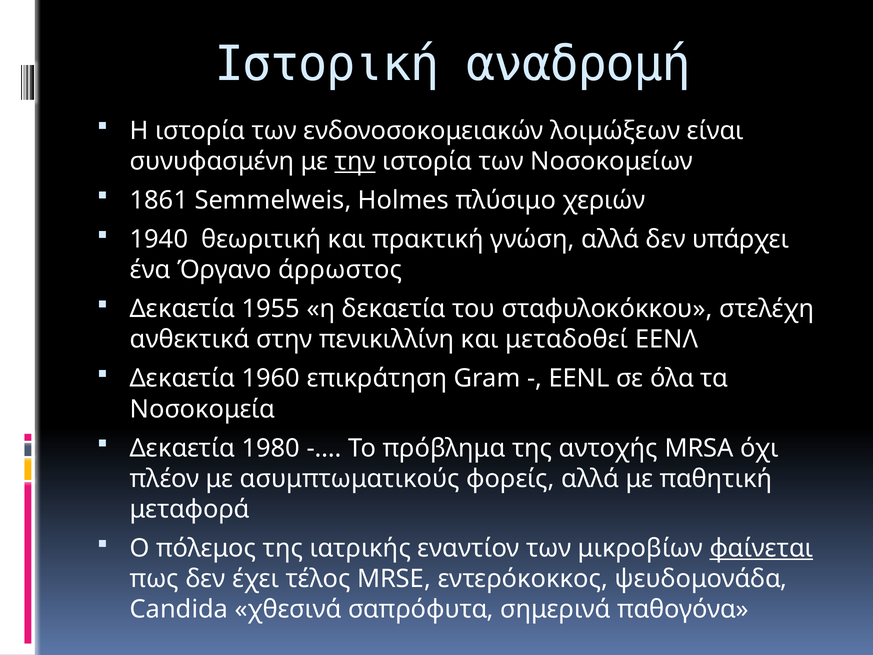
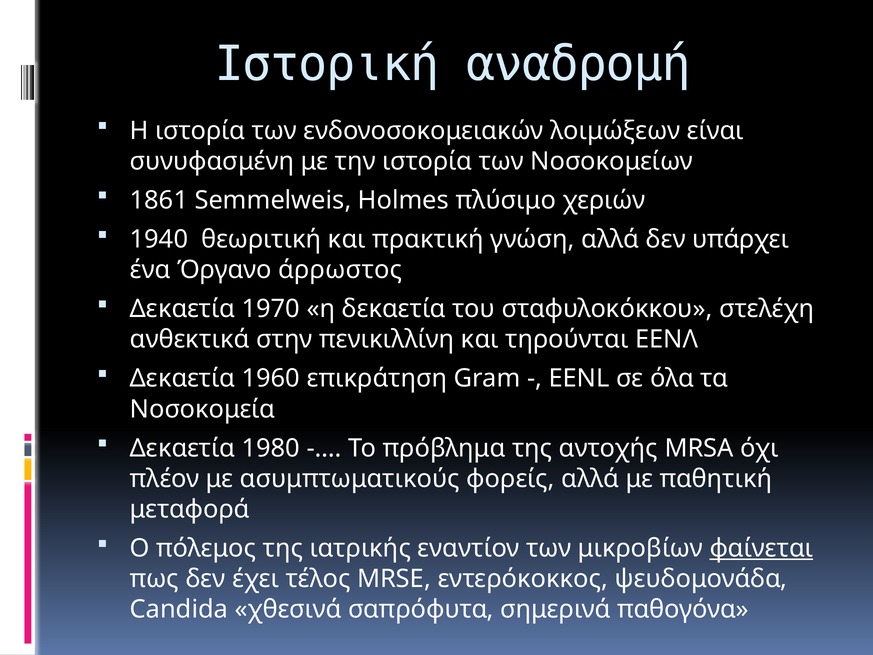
την underline: present -> none (355, 161)
1955: 1955 -> 1970 (271, 309)
μεταδοθεί: μεταδοθεί -> τηρούνται (567, 339)
